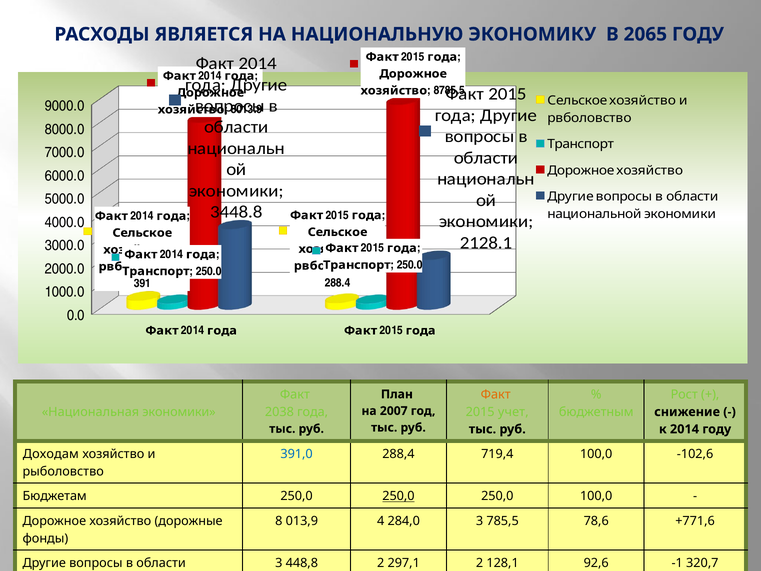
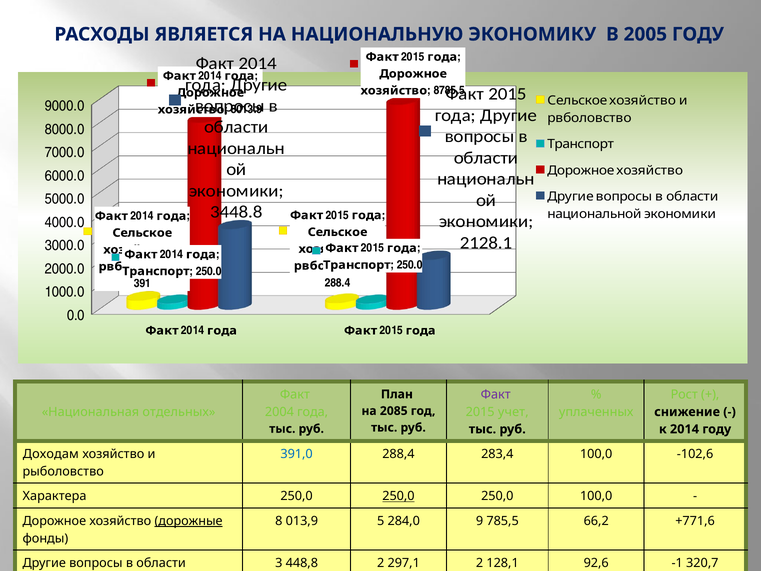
2065: 2065 -> 2005 (645, 34)
Факт colour: orange -> purple (496, 394)
Национальная экономики: экономики -> отдельных (179, 412)
2038: 2038 -> 2004 (279, 412)
бюджетным: бюджетным -> уплаченных (596, 412)
2007: 2007 -> 2085 (394, 411)
719,4: 719,4 -> 283,4 (497, 454)
Бюджетам: Бюджетам -> Характера (55, 496)
дорожные underline: none -> present (189, 521)
4: 4 -> 5 (381, 521)
284,0 3: 3 -> 9 (480, 521)
78,6: 78,6 -> 66,2 (596, 521)
